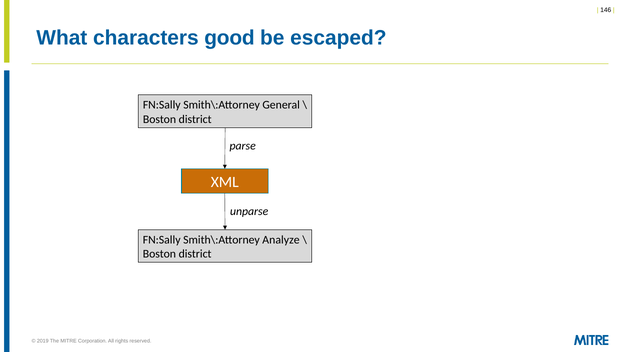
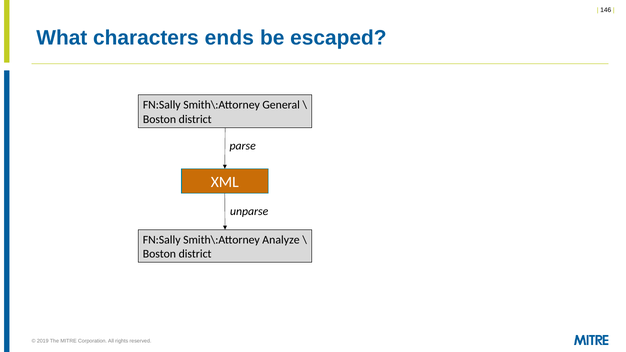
good: good -> ends (229, 38)
